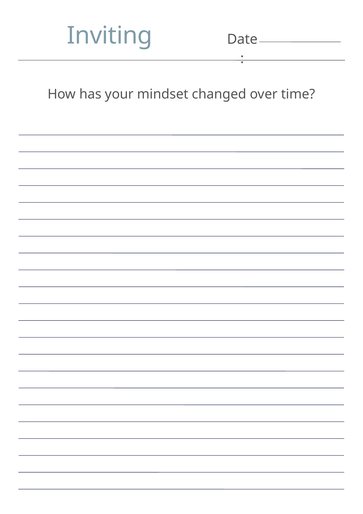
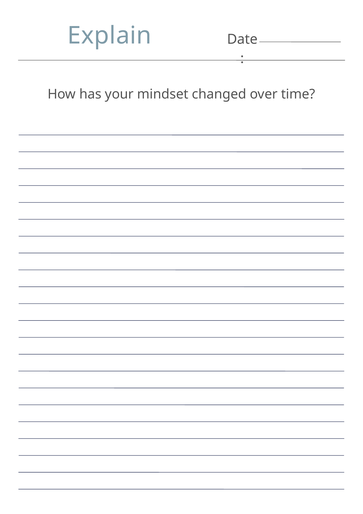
Inviting: Inviting -> Explain (109, 36)
